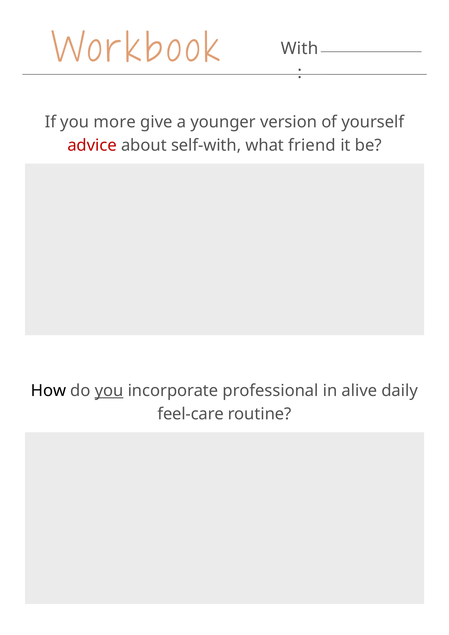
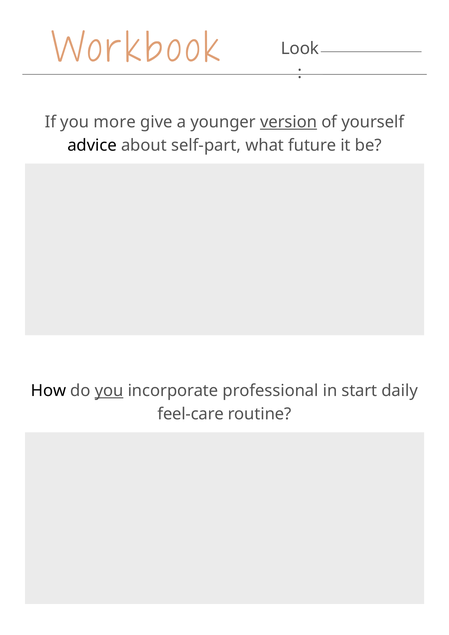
With: With -> Look (300, 48)
version underline: none -> present (289, 122)
advice colour: red -> black (92, 145)
self-with: self-with -> self-part (206, 145)
friend: friend -> future (312, 145)
alive: alive -> start (359, 391)
